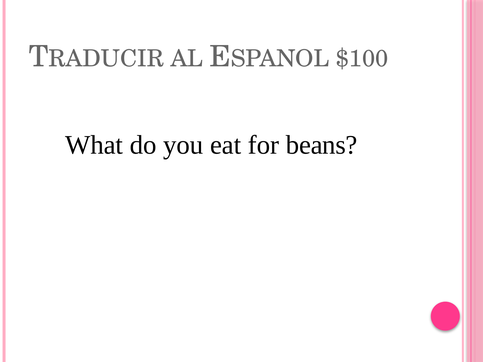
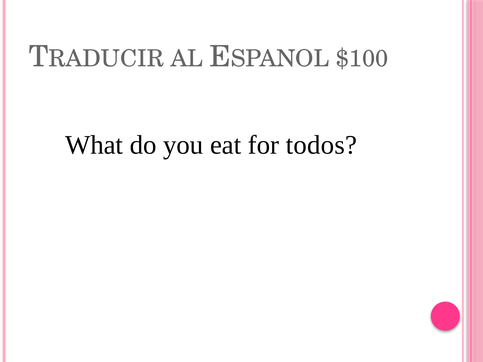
beans: beans -> todos (321, 145)
